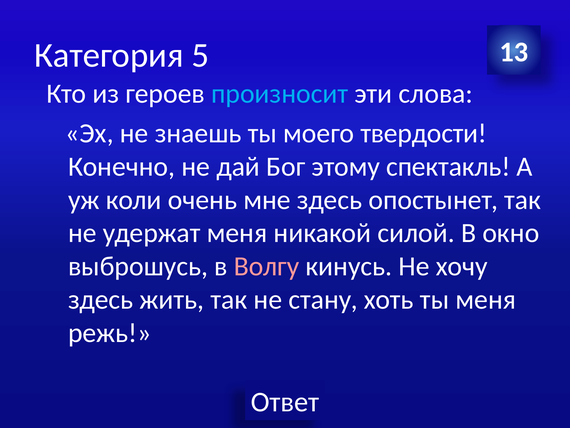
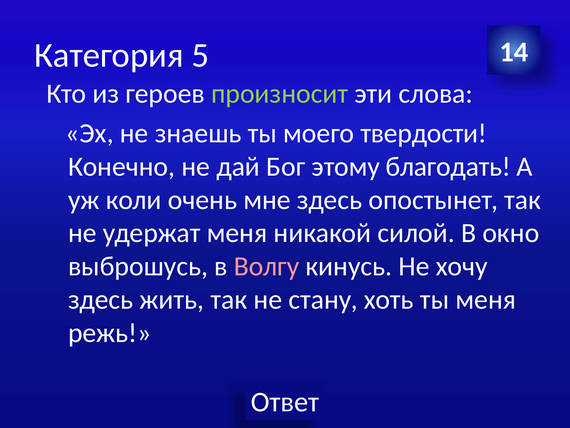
13: 13 -> 14 (514, 52)
произносит colour: light blue -> light green (280, 94)
спектакль: спектакль -> благодать (448, 166)
